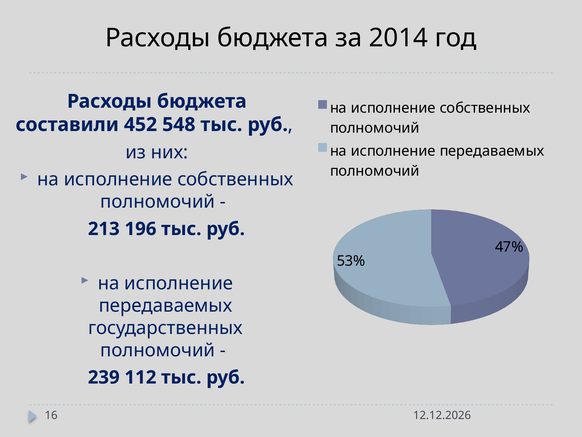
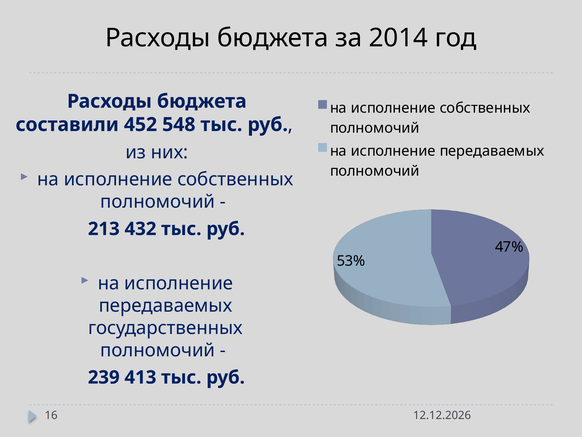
196: 196 -> 432 (140, 229)
112: 112 -> 413 (140, 377)
